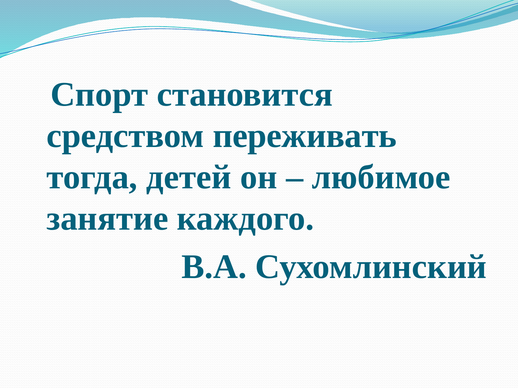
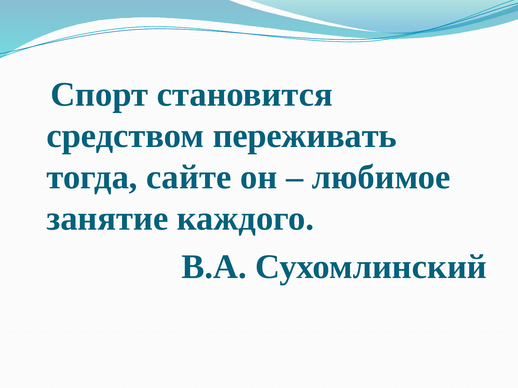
детей: детей -> сайте (189, 177)
